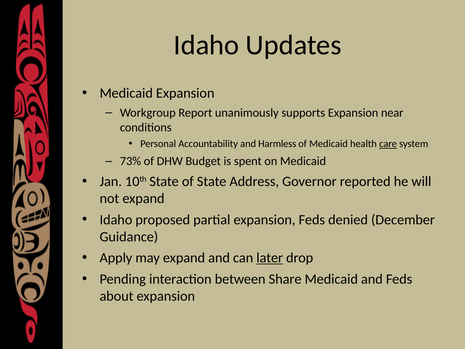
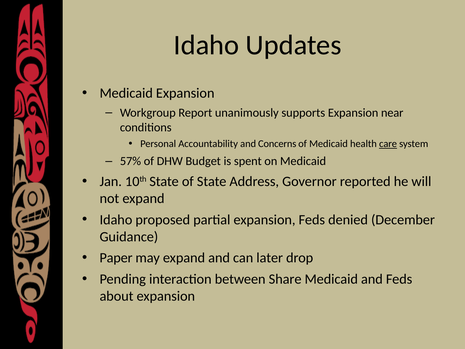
Harmless: Harmless -> Concerns (277, 144)
73%: 73% -> 57% (131, 161)
Apply: Apply -> Paper (116, 258)
later underline: present -> none (270, 258)
